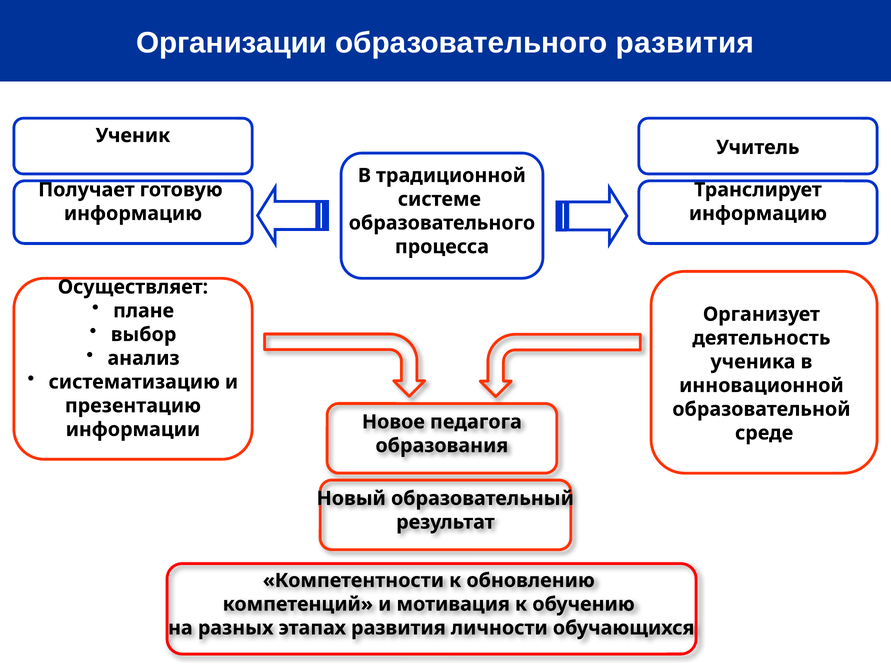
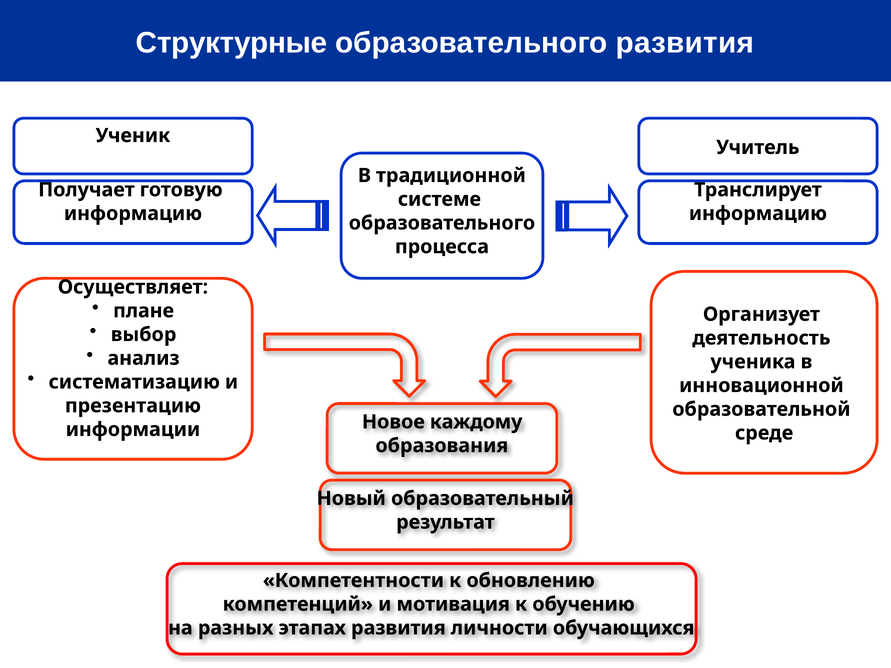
Организации: Организации -> Структурные (232, 43)
педагога: педагога -> каждому (476, 422)
